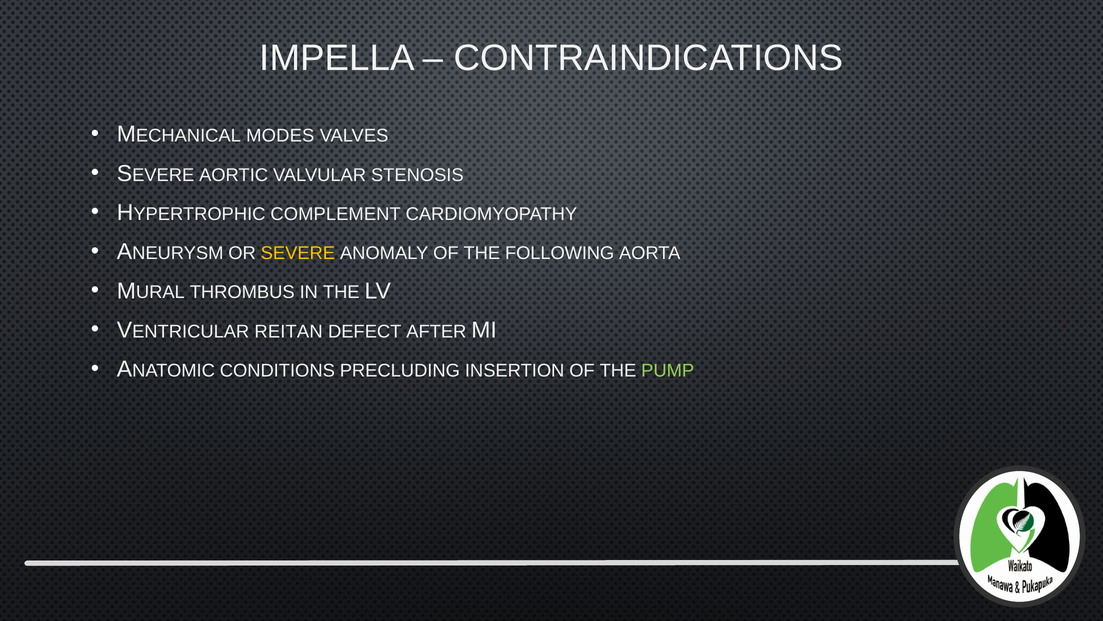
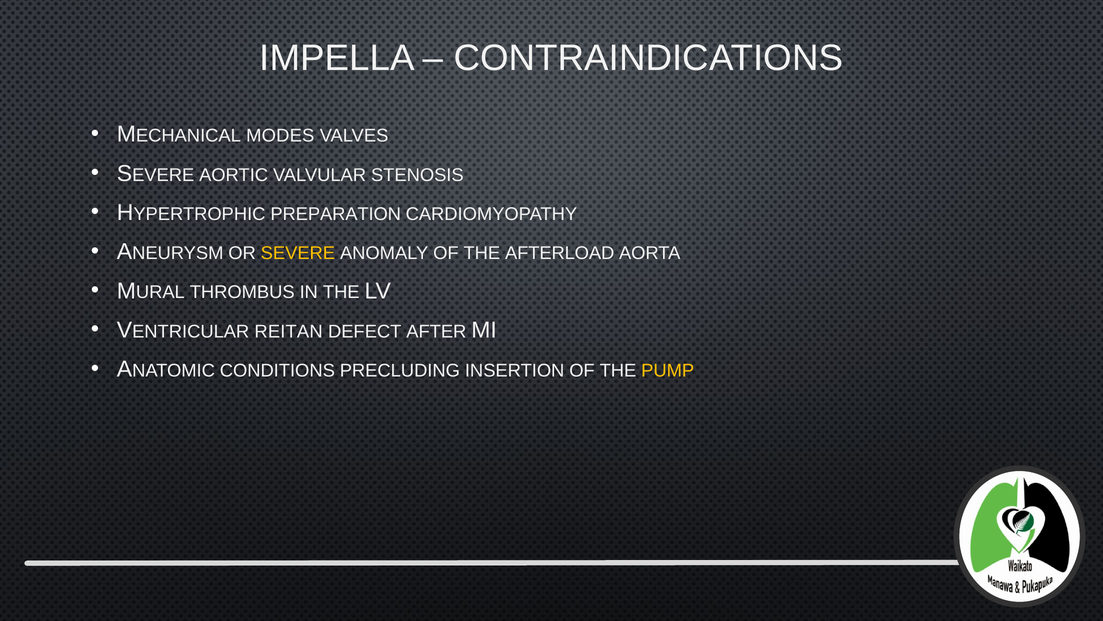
COMPLEMENT: COMPLEMENT -> PREPARATION (336, 214)
FOLLOWING: FOLLOWING -> AFTERLOAD (560, 253)
PUMP colour: light green -> yellow (668, 370)
